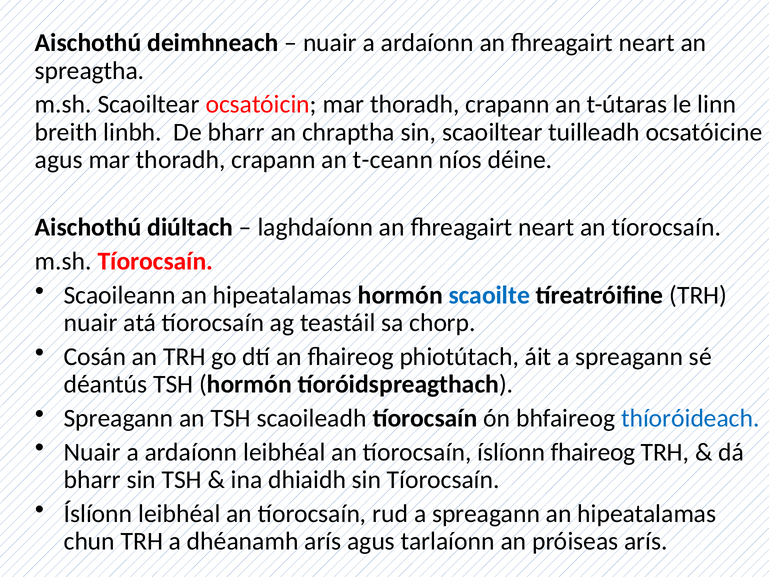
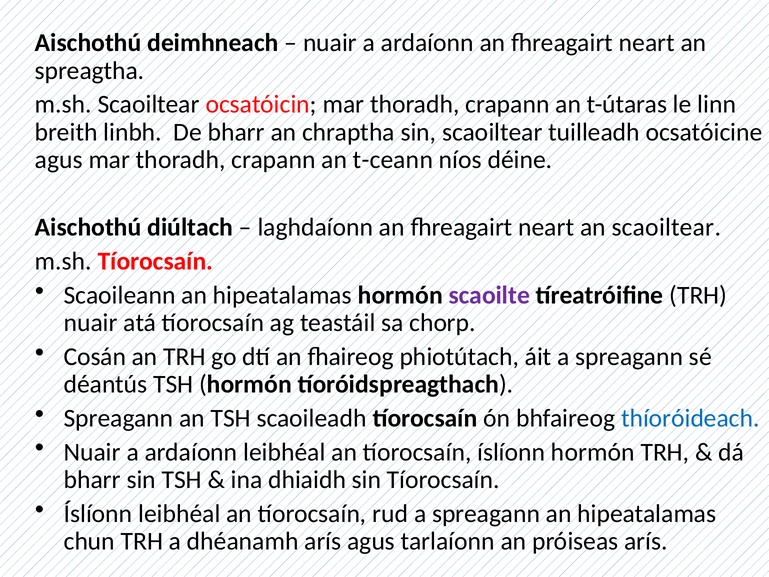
neart an tíorocsaín: tíorocsaín -> scaoiltear (666, 227)
scaoilte colour: blue -> purple (489, 295)
íslíonn fhaireog: fhaireog -> hormón (593, 452)
